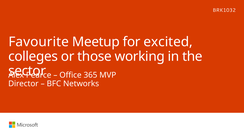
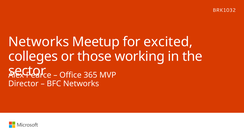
Favourite: Favourite -> Networks (39, 42)
